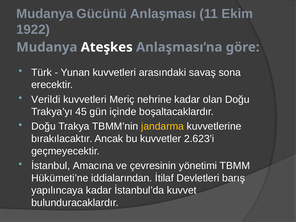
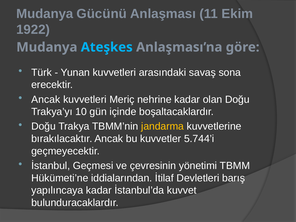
Ateşkes colour: white -> light blue (107, 47)
Verildi: Verildi -> Ancak (46, 99)
45: 45 -> 10 (81, 112)
2.623’i: 2.623’i -> 5.744’i (199, 139)
Amacına: Amacına -> Geçmesi (93, 166)
